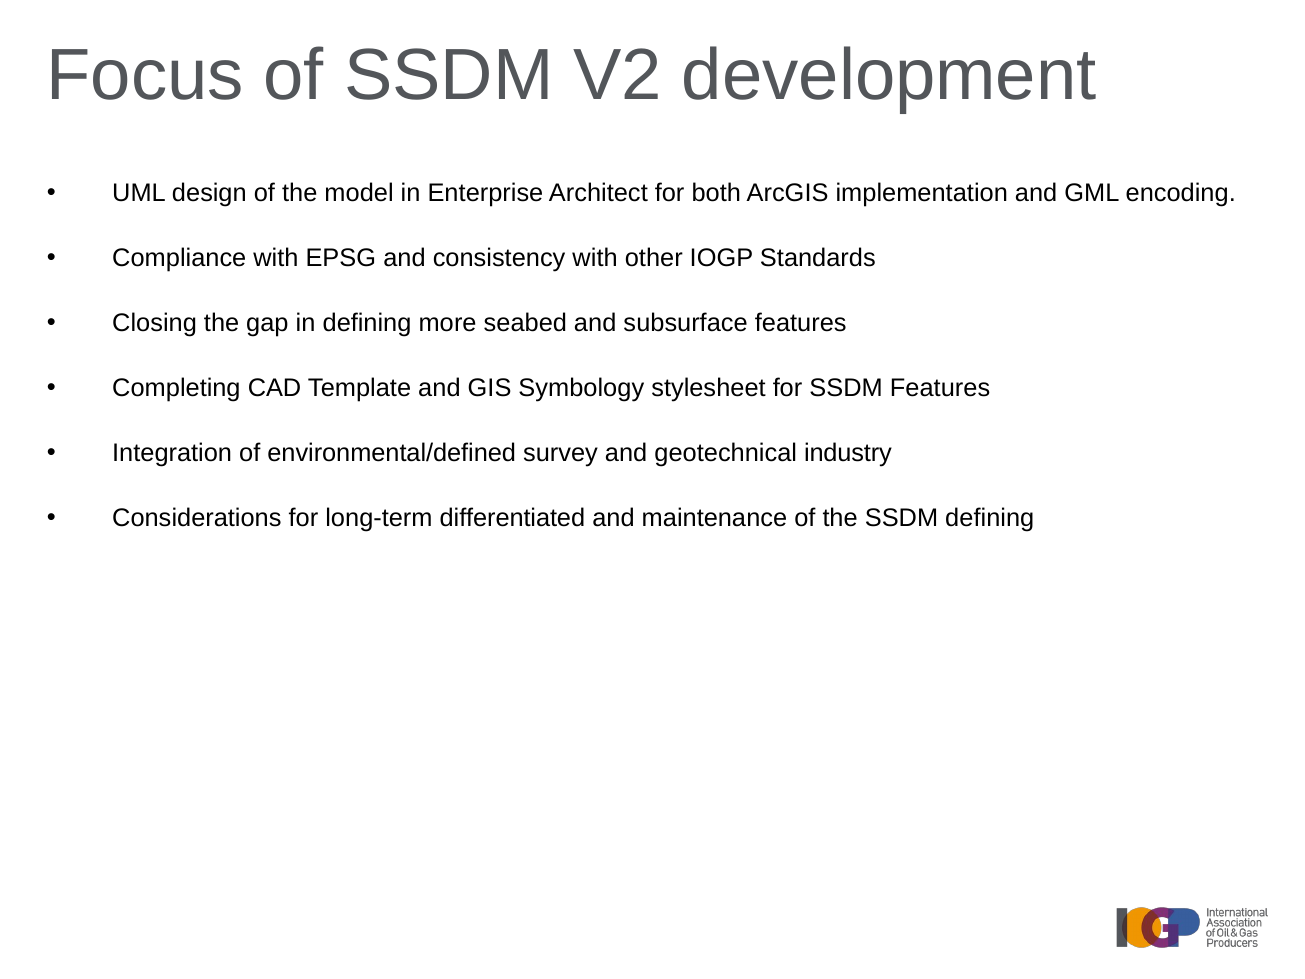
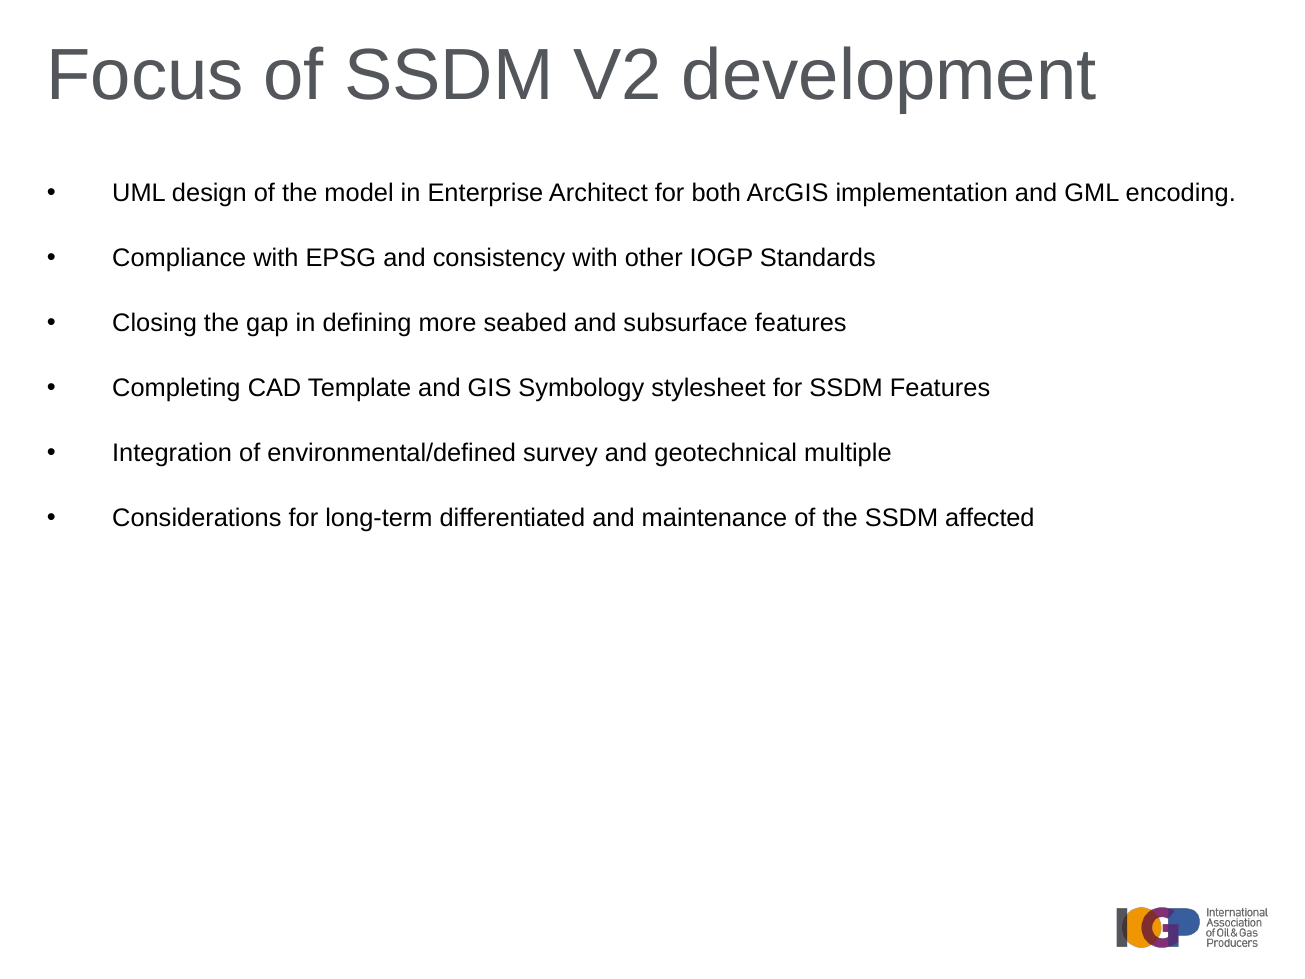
industry: industry -> multiple (848, 453)
SSDM defining: defining -> affected (990, 518)
